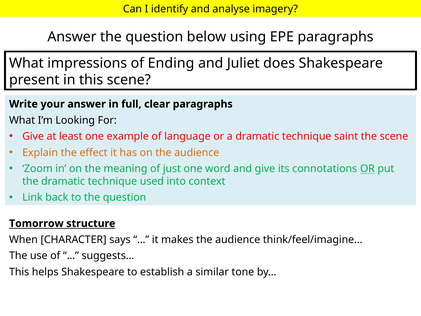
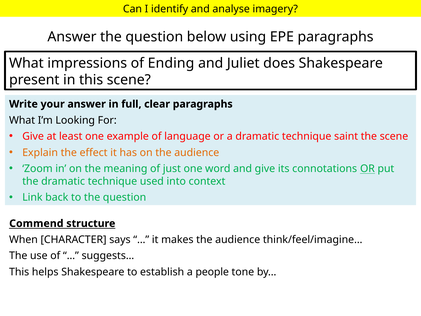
Tomorrow: Tomorrow -> Commend (36, 223)
similar: similar -> people (212, 272)
